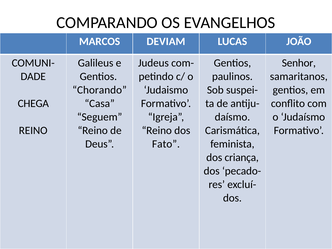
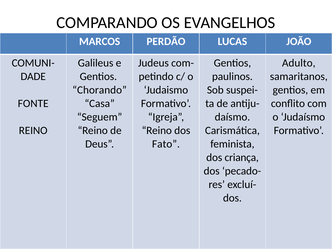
DEVIAM: DEVIAM -> PERDÃO (166, 42)
Senhor: Senhor -> Adulto (299, 63)
CHEGA: CHEGA -> FONTE (33, 103)
